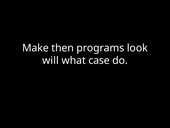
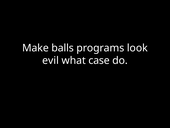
then: then -> balls (63, 48)
will: will -> evil (50, 60)
